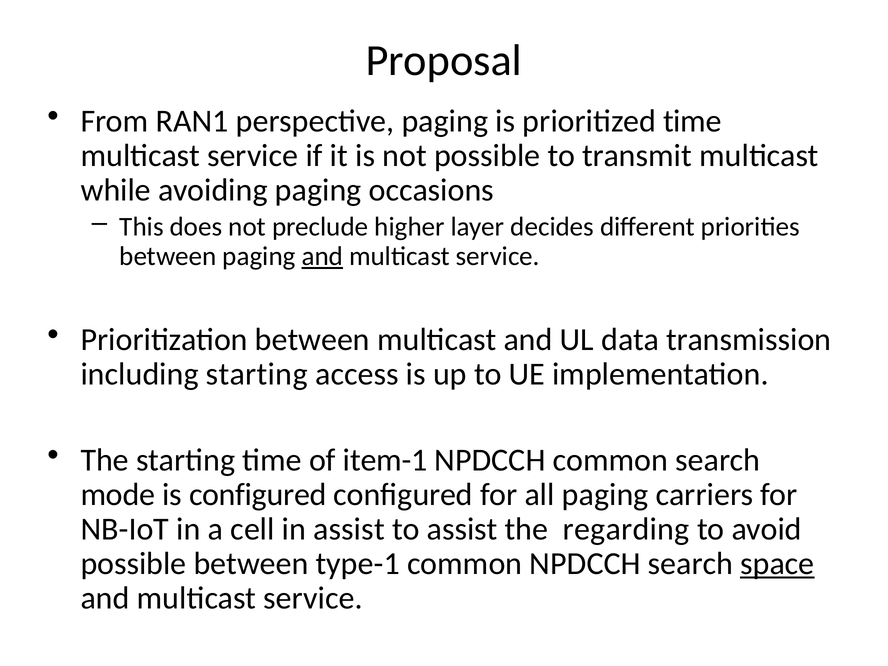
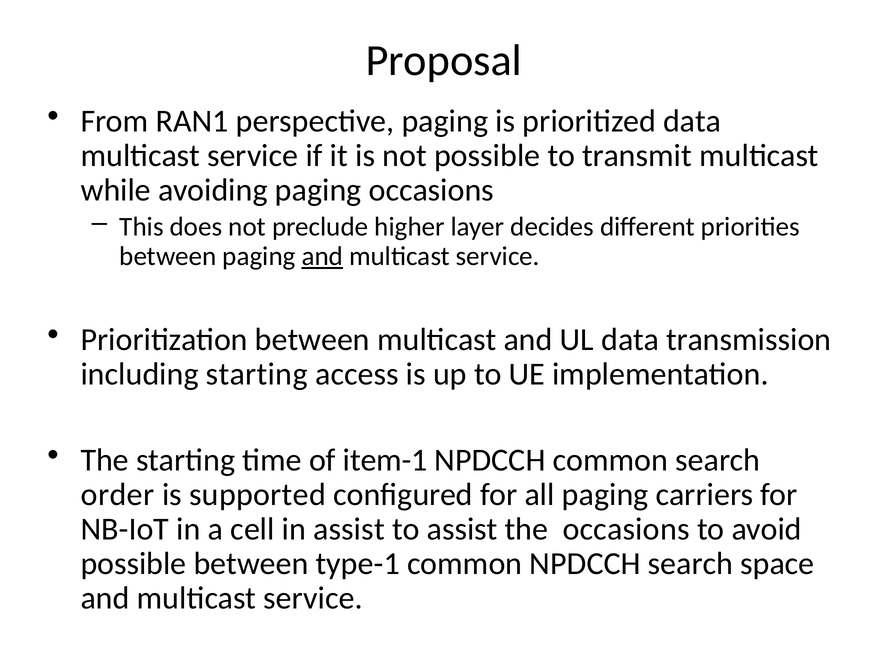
prioritized time: time -> data (692, 121)
mode: mode -> order (118, 495)
is configured: configured -> supported (258, 495)
the regarding: regarding -> occasions (626, 529)
space underline: present -> none (777, 564)
